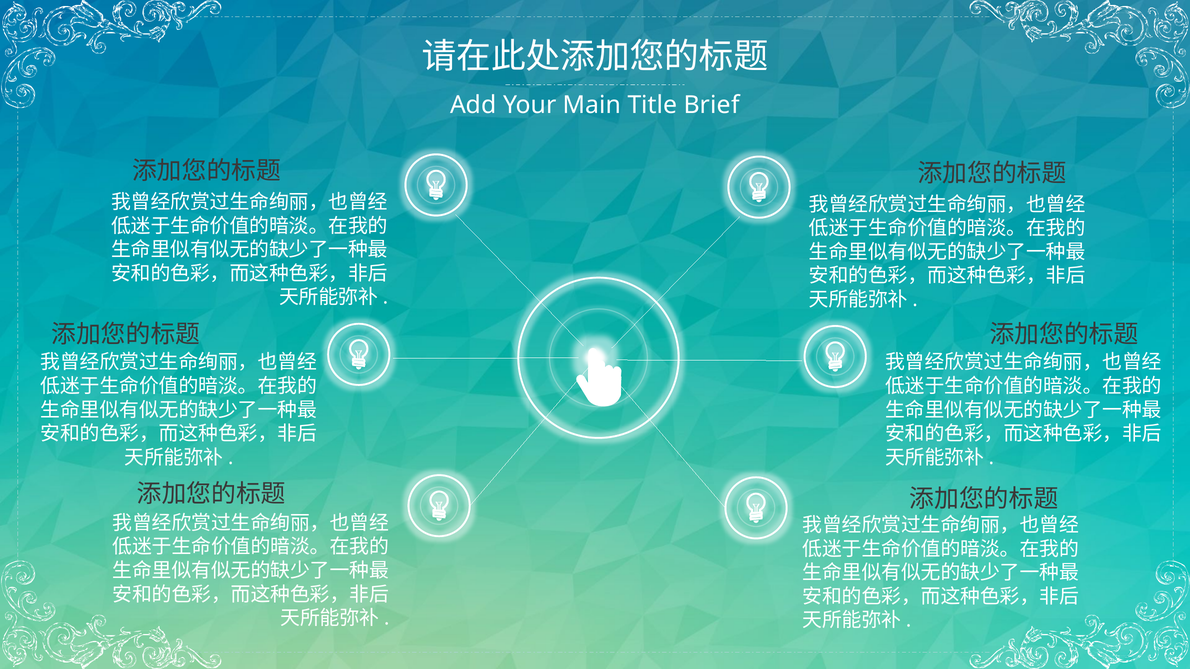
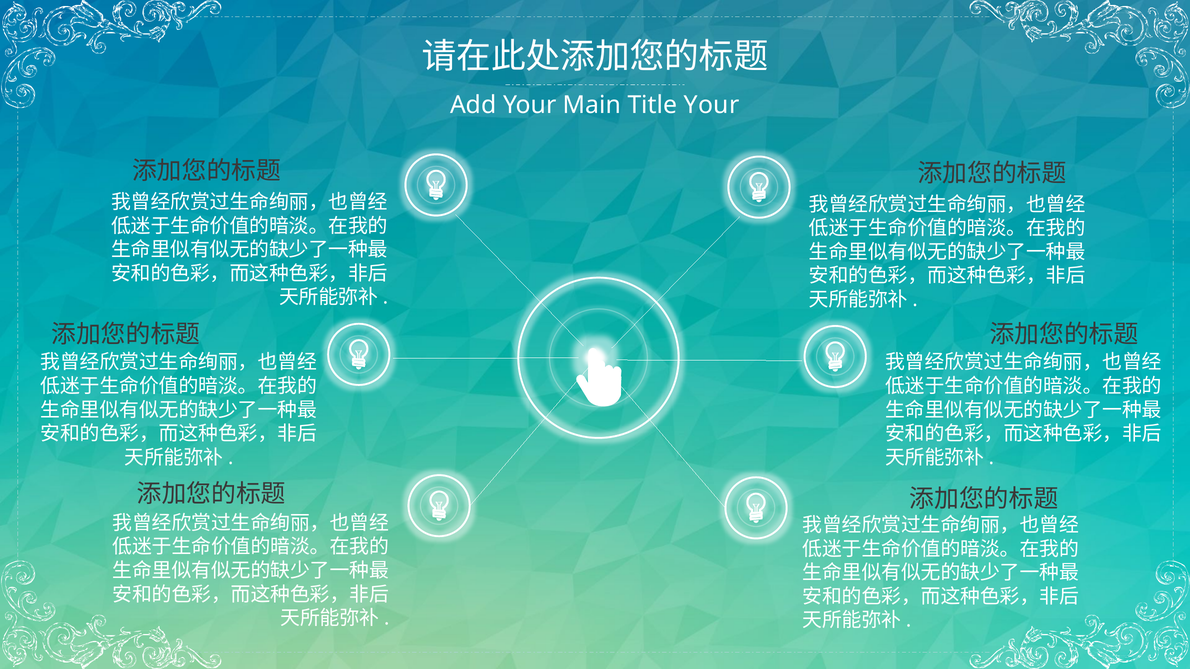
Title Brief: Brief -> Your (712, 105)
